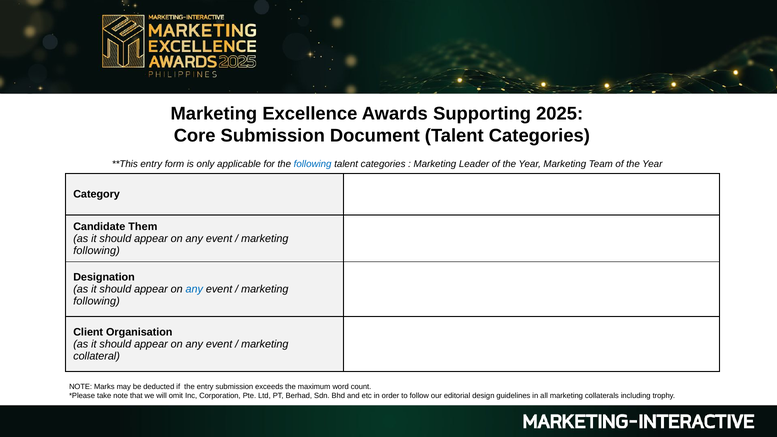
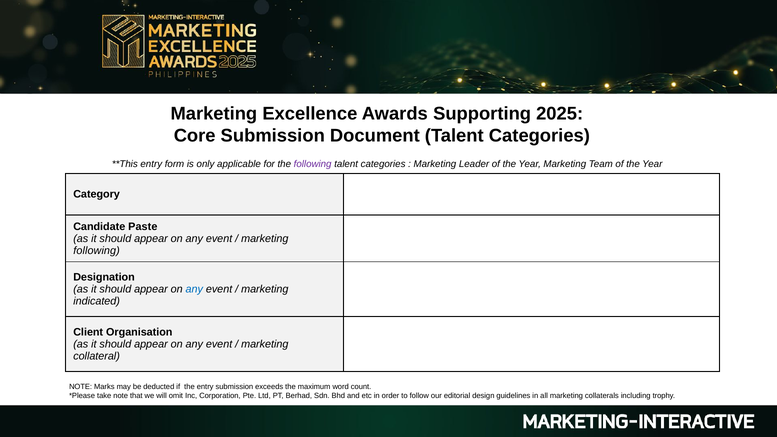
following colour: blue -> purple (313, 164)
Them: Them -> Paste (143, 227)
following: following -> indicated (97, 301)
